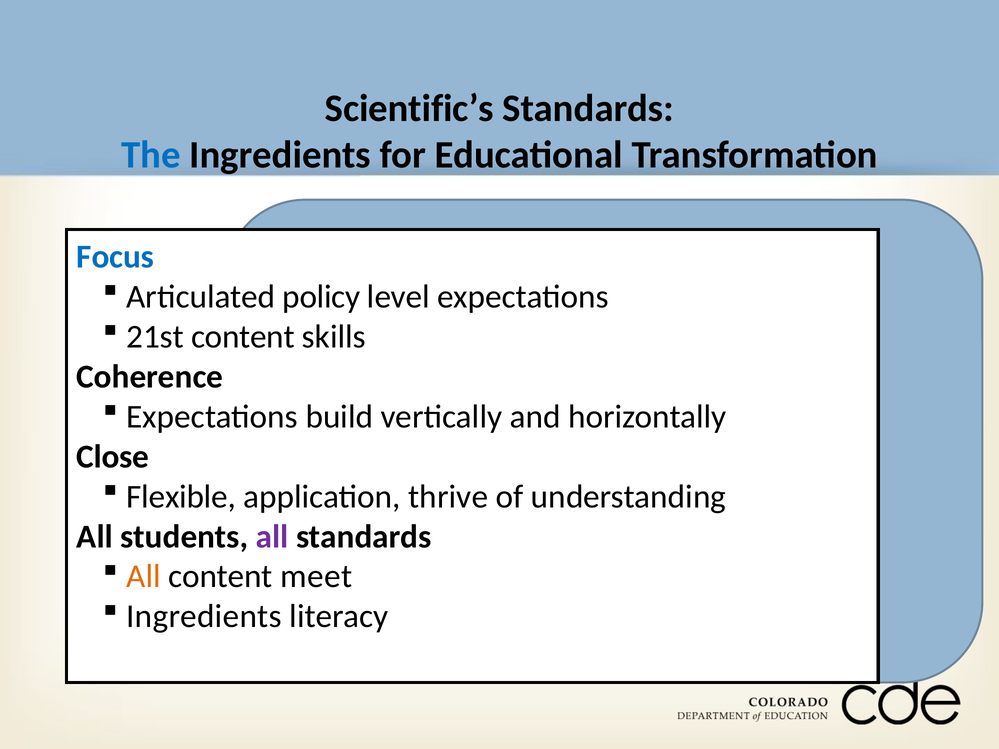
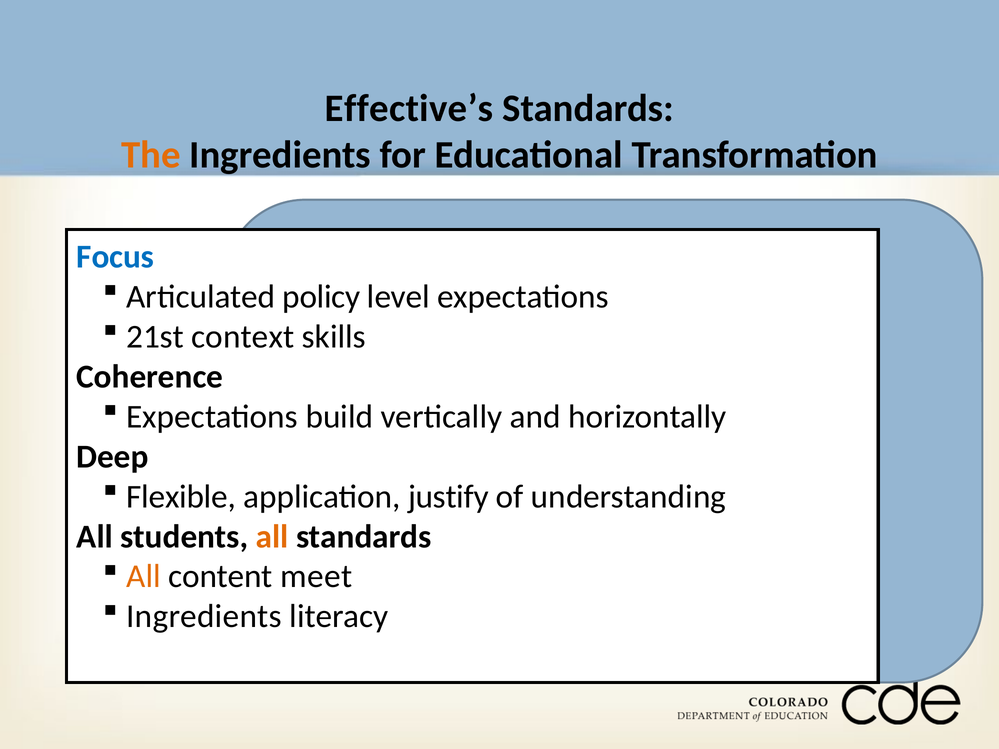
Scientific’s: Scientific’s -> Effective’s (409, 108)
The colour: blue -> orange (151, 155)
21st content: content -> context (243, 337)
Close: Close -> Deep (112, 457)
thrive: thrive -> justify (448, 497)
all colour: purple -> orange (272, 537)
